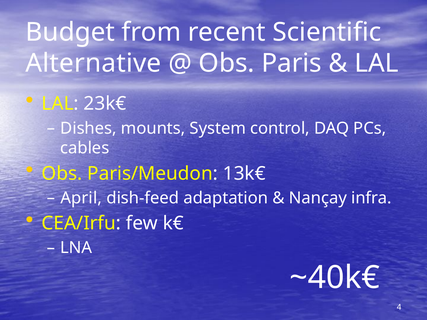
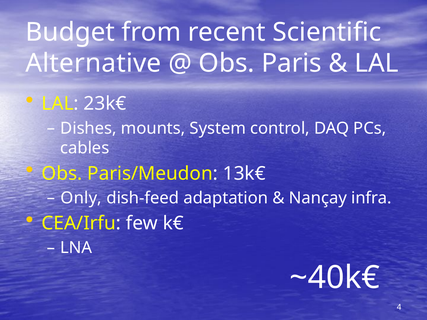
April: April -> Only (81, 198)
